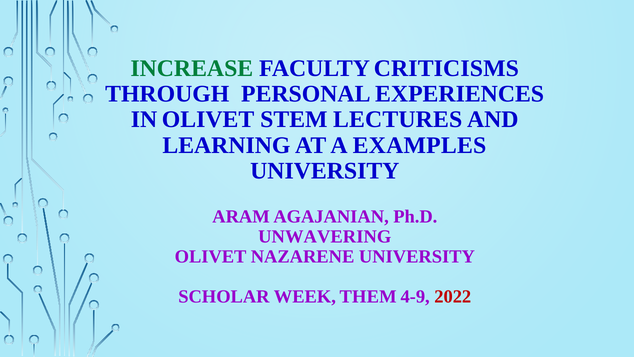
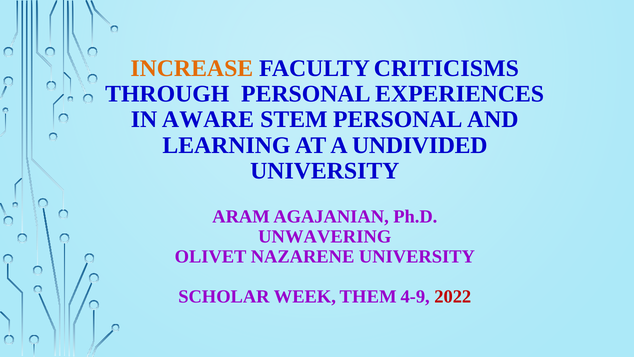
INCREASE colour: green -> orange (192, 68)
IN OLIVET: OLIVET -> AWARE (208, 119)
STEM LECTURES: LECTURES -> PERSONAL (398, 119)
EXAMPLES: EXAMPLES -> UNDIVIDED (420, 145)
